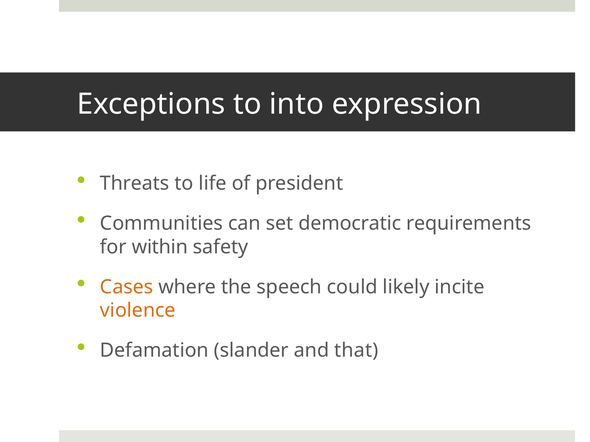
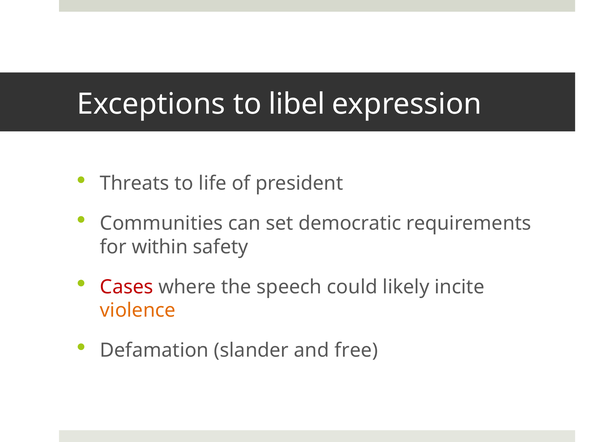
into: into -> libel (297, 104)
Cases colour: orange -> red (127, 287)
that: that -> free (356, 351)
